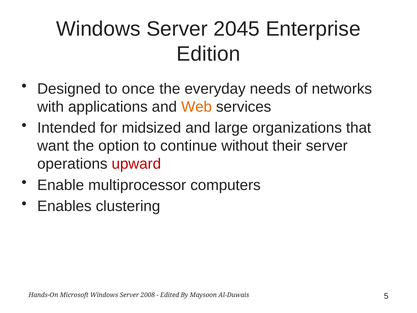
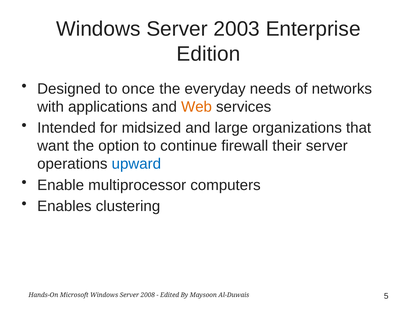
2045: 2045 -> 2003 (237, 29)
without: without -> firewall (245, 146)
upward colour: red -> blue (136, 164)
